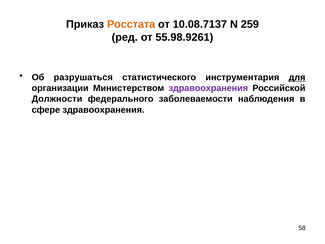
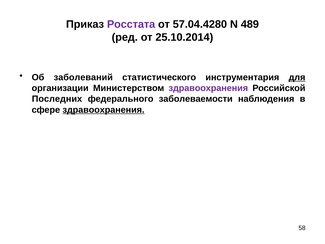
Росстата colour: orange -> purple (131, 24)
10.08.7137: 10.08.7137 -> 57.04.4280 (200, 24)
259: 259 -> 489 (250, 24)
55.98.9261: 55.98.9261 -> 25.10.2014 (184, 37)
разрушаться: разрушаться -> заболеваний (83, 77)
Должности: Должности -> Последних (57, 99)
здравоохранения underline: none -> present (104, 110)
